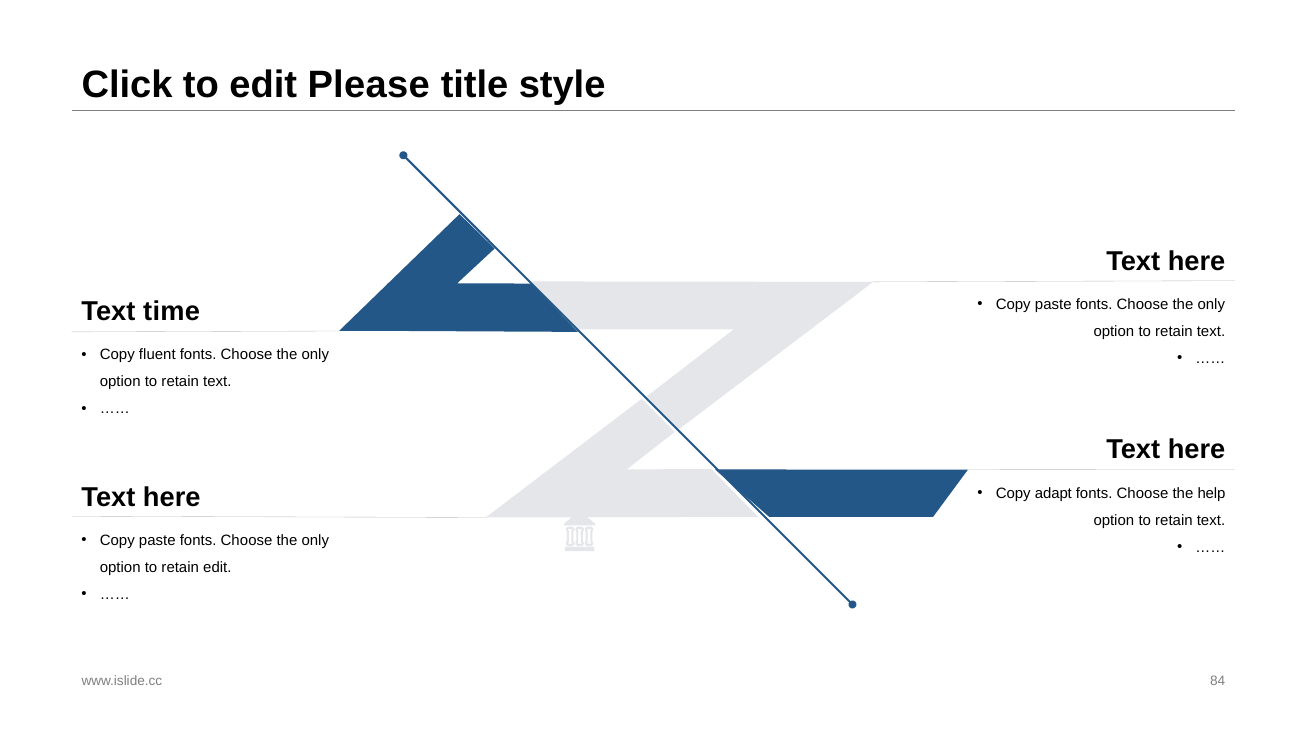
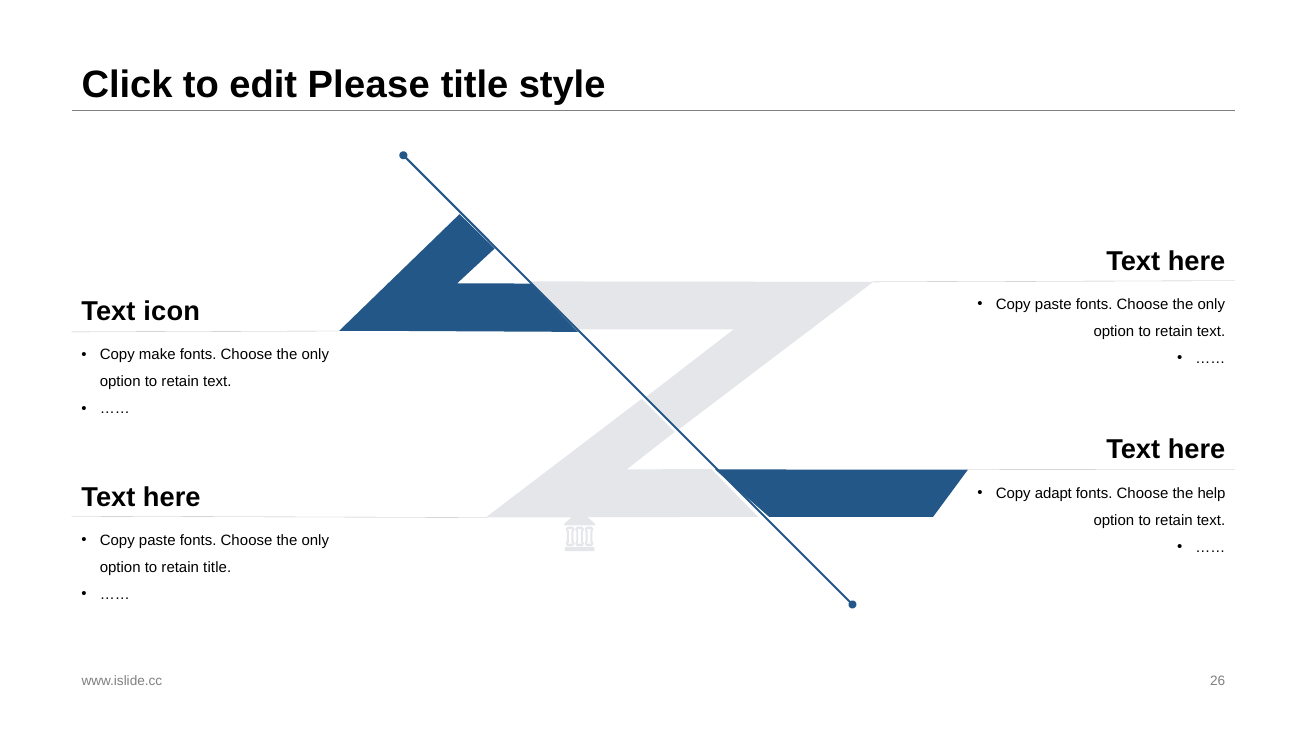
time: time -> icon (172, 312)
fluent: fluent -> make (157, 355)
retain edit: edit -> title (217, 568)
84: 84 -> 26 (1218, 681)
